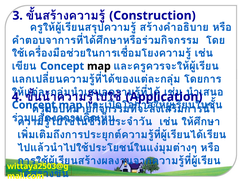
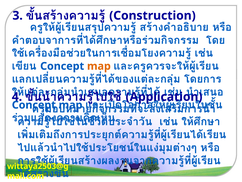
map colour: black -> orange (99, 66)
